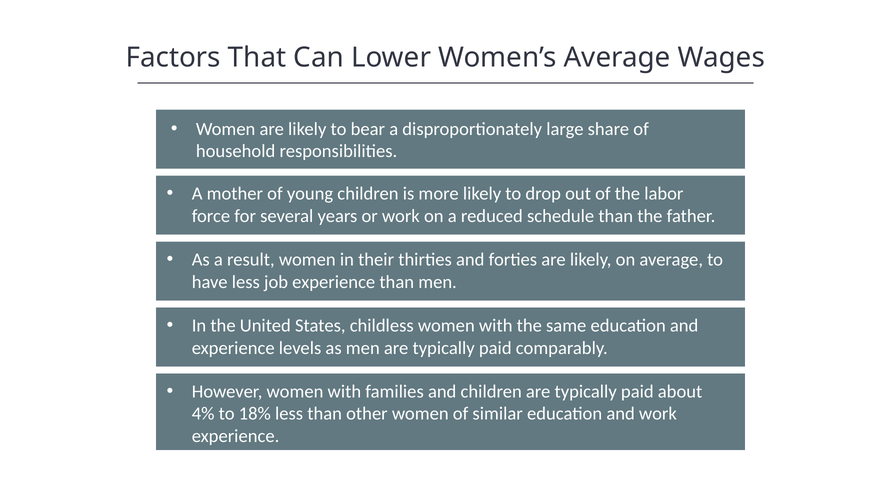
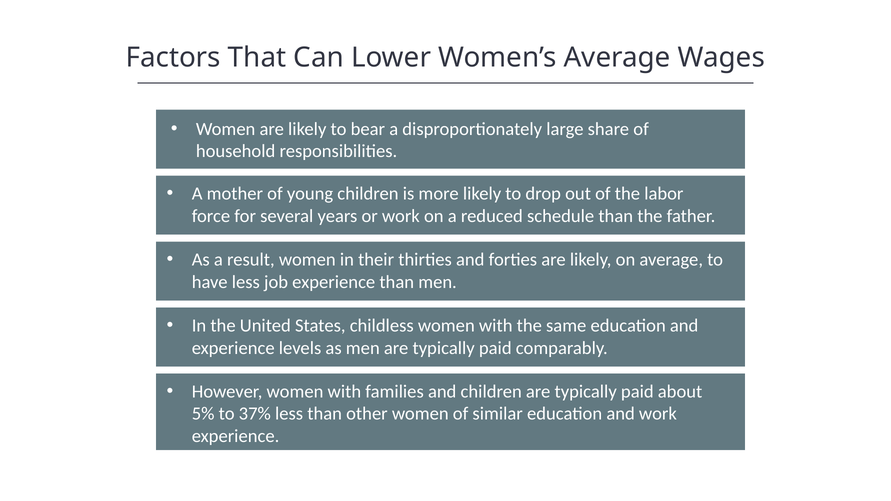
4%: 4% -> 5% (203, 414)
18%: 18% -> 37% (255, 414)
